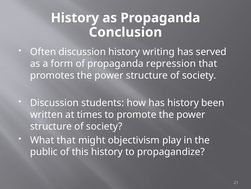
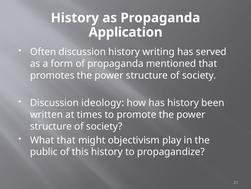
Conclusion: Conclusion -> Application (126, 32)
repression: repression -> mentioned (171, 63)
students: students -> ideology (103, 102)
